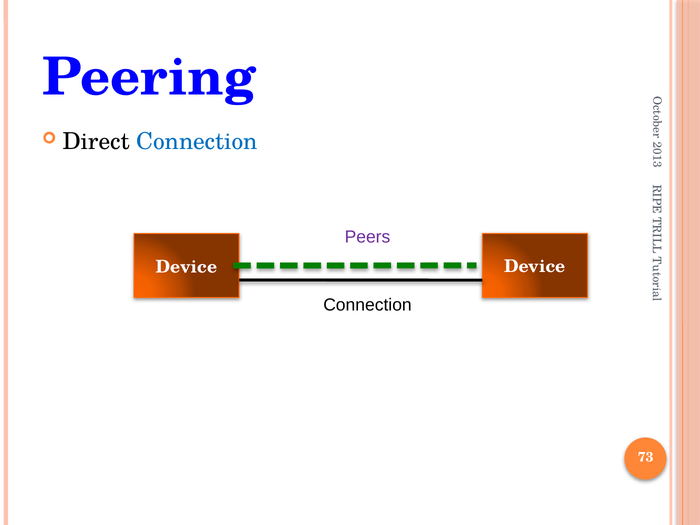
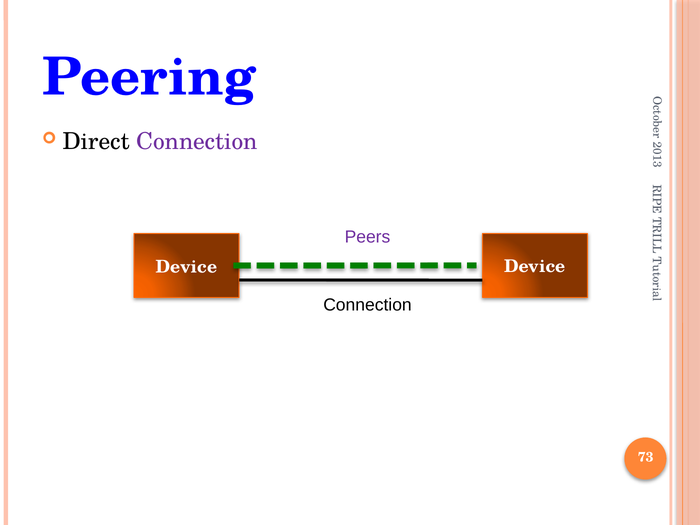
Connection colour: blue -> purple (197, 142)
